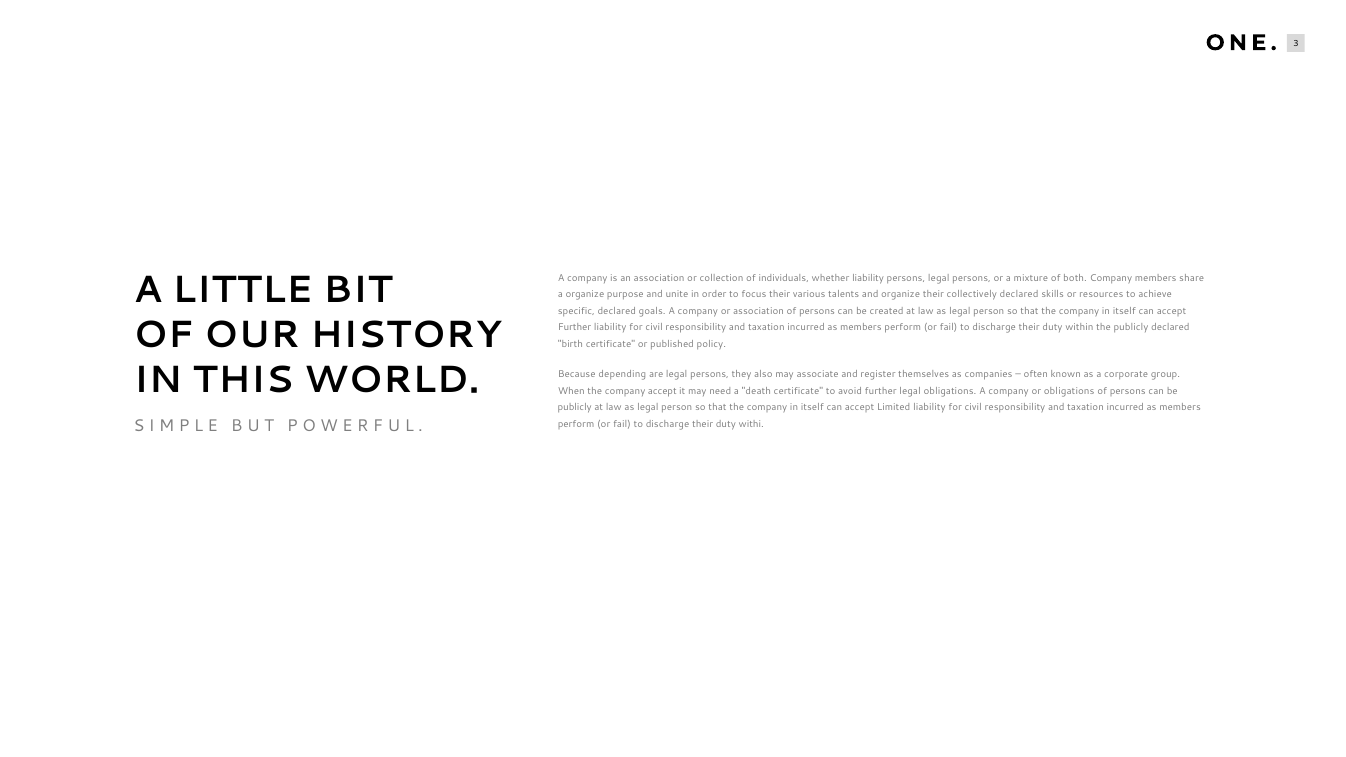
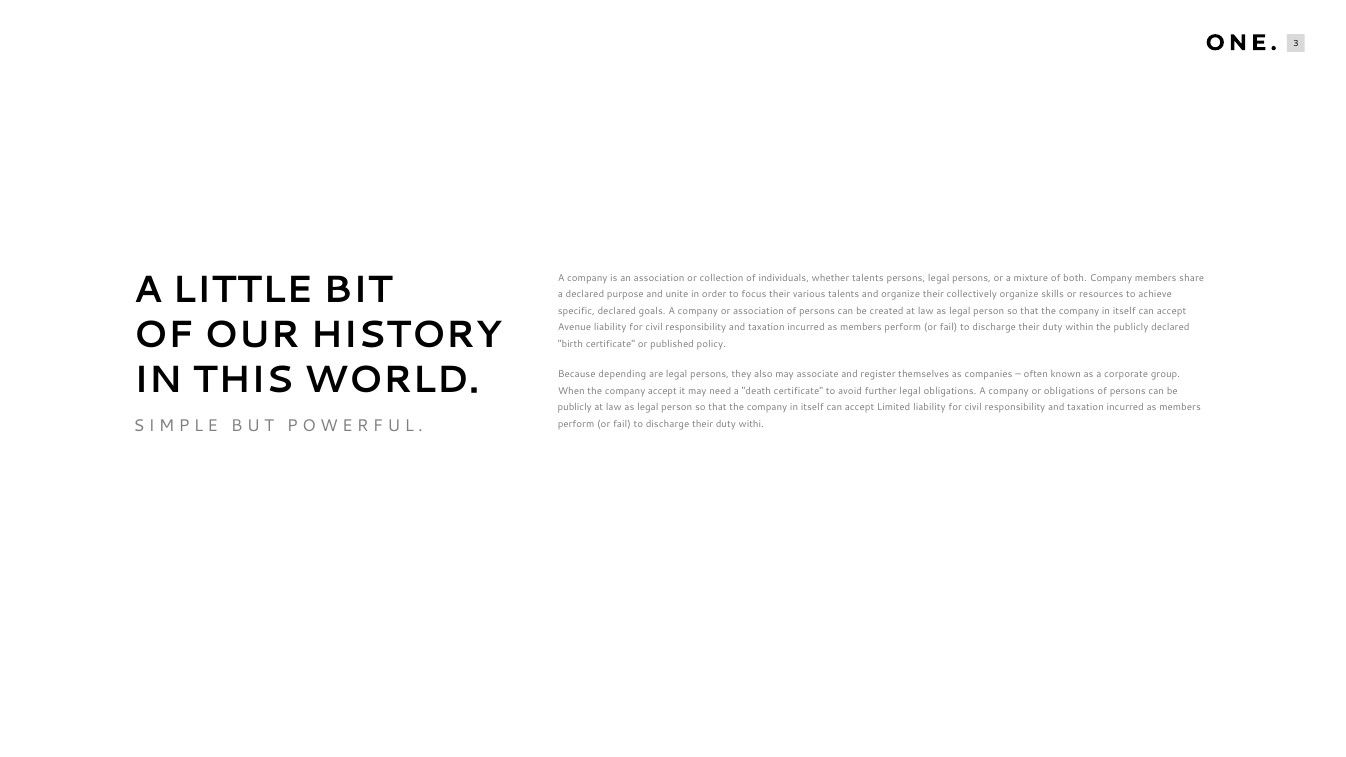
whether liability: liability -> talents (868, 278)
a organize: organize -> declared (585, 295)
collectively declared: declared -> organize (1019, 295)
Further: Further -> Avenue (574, 328)
